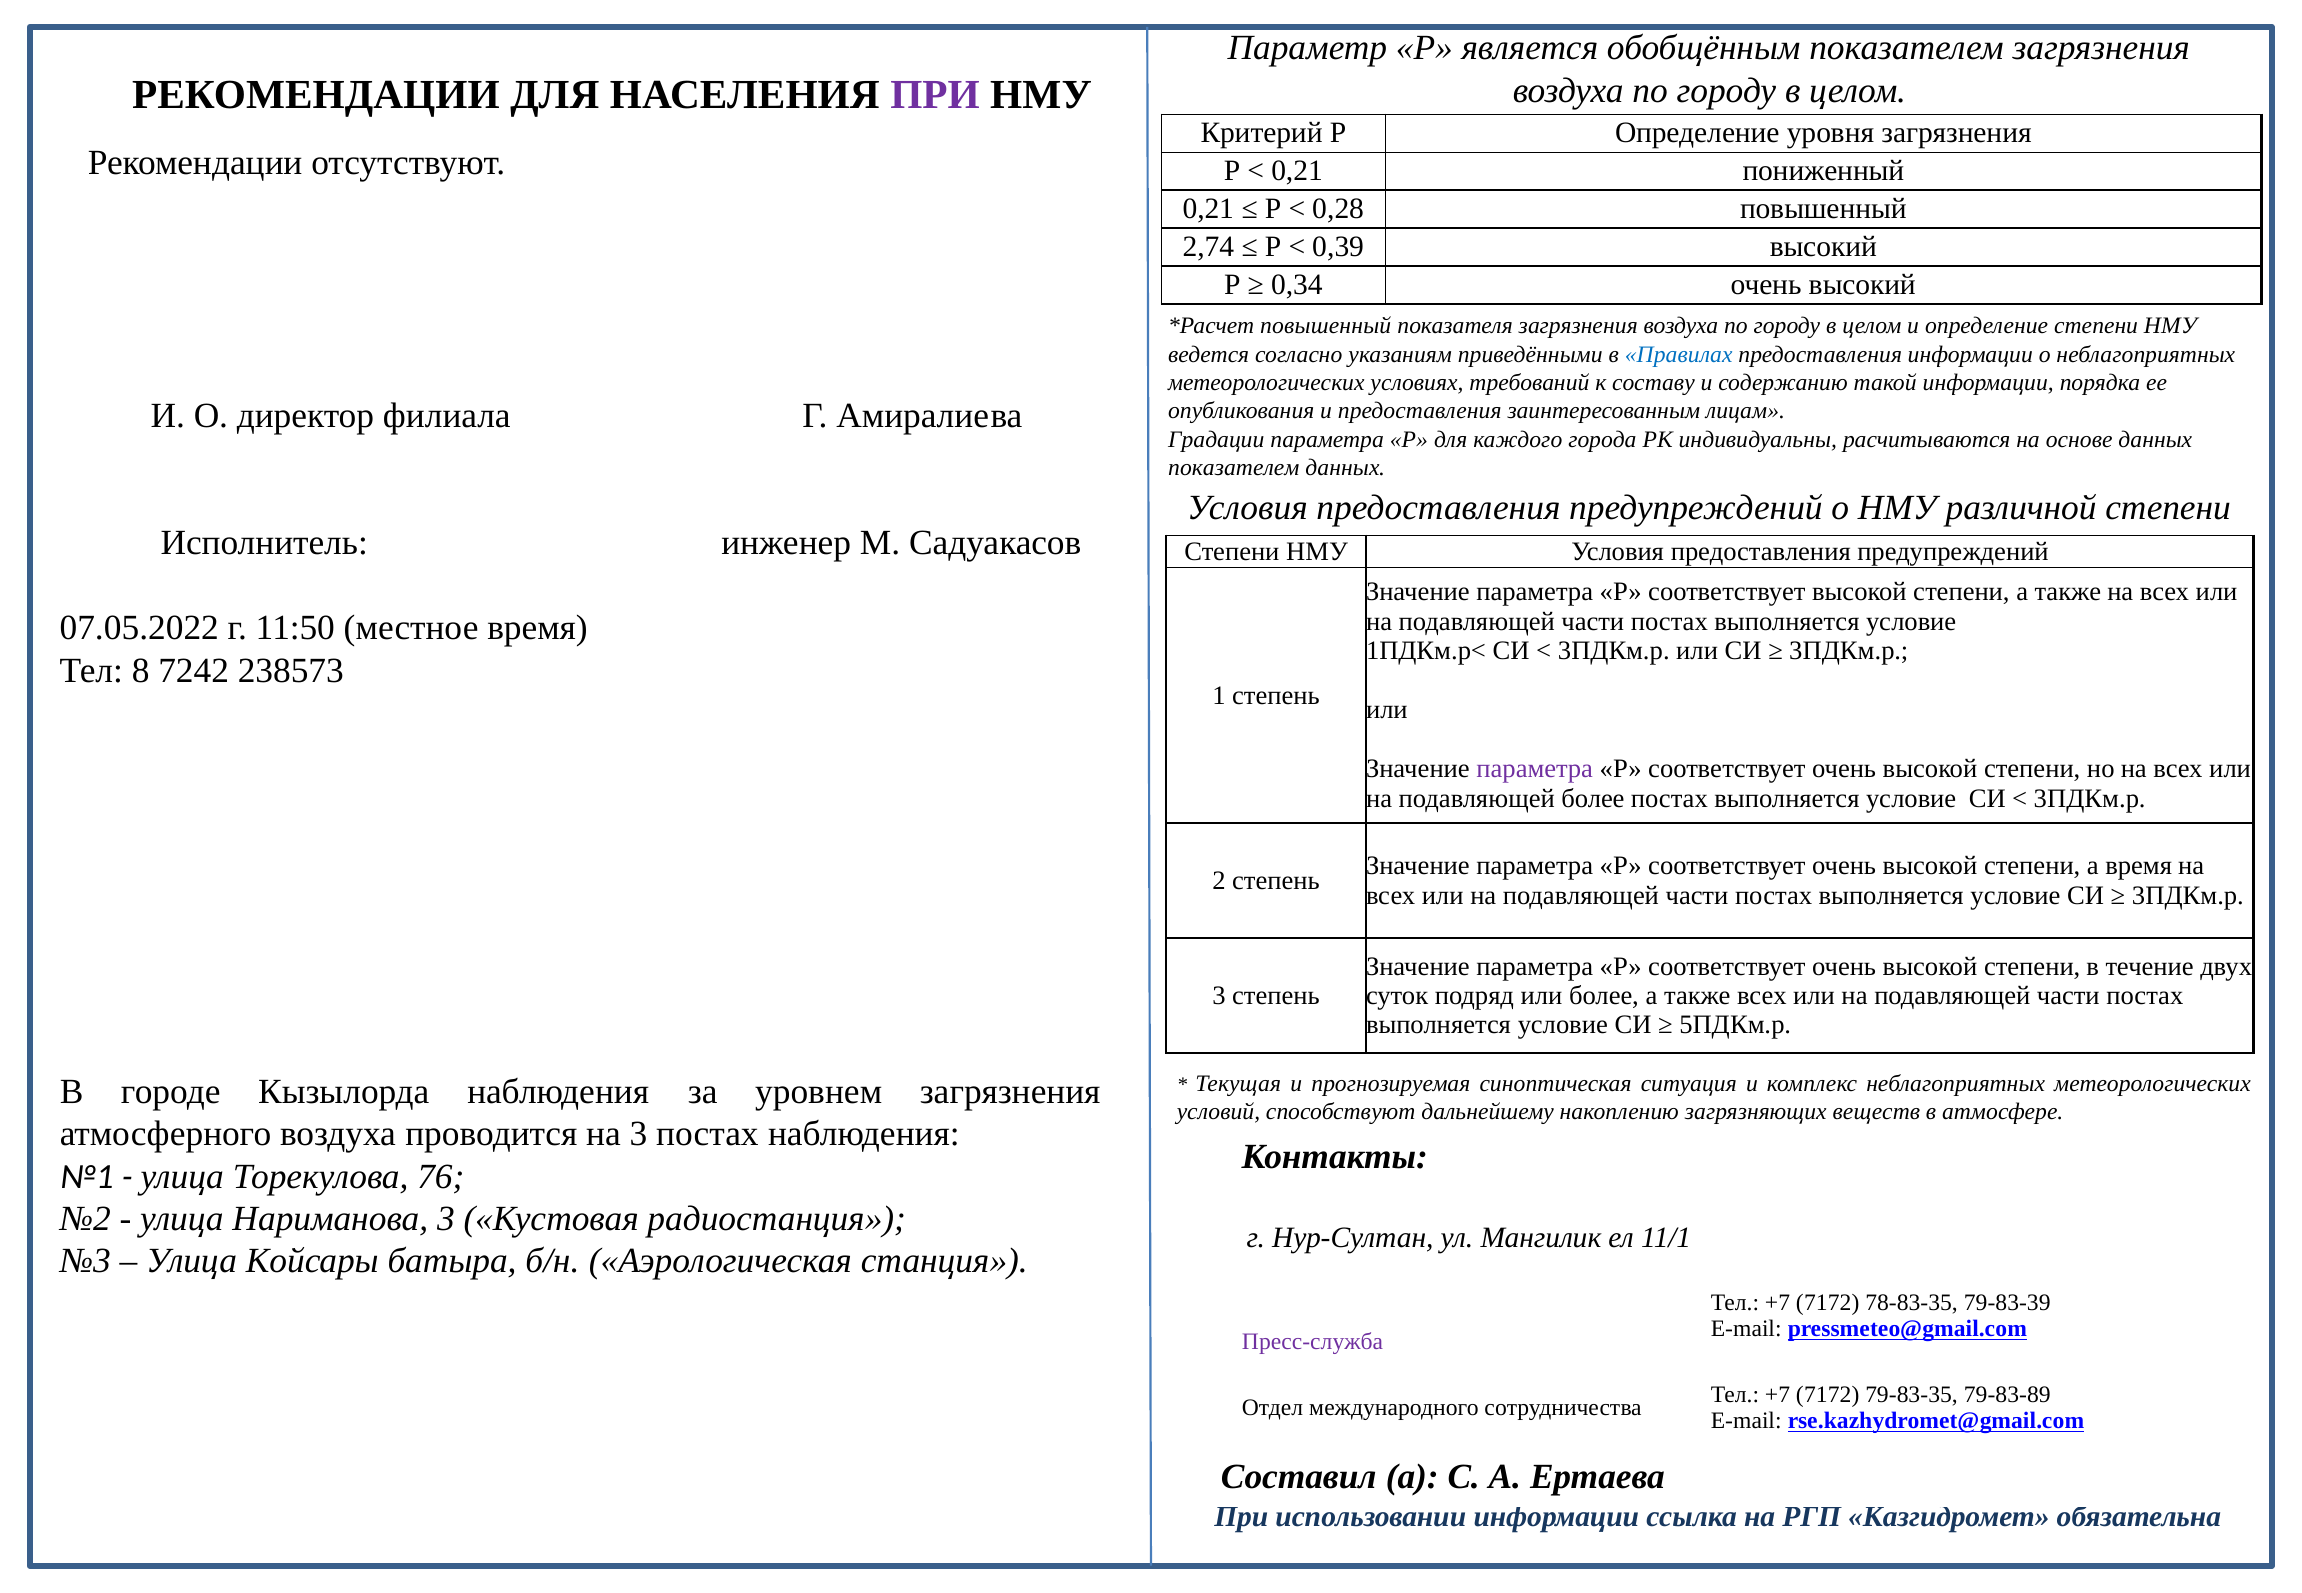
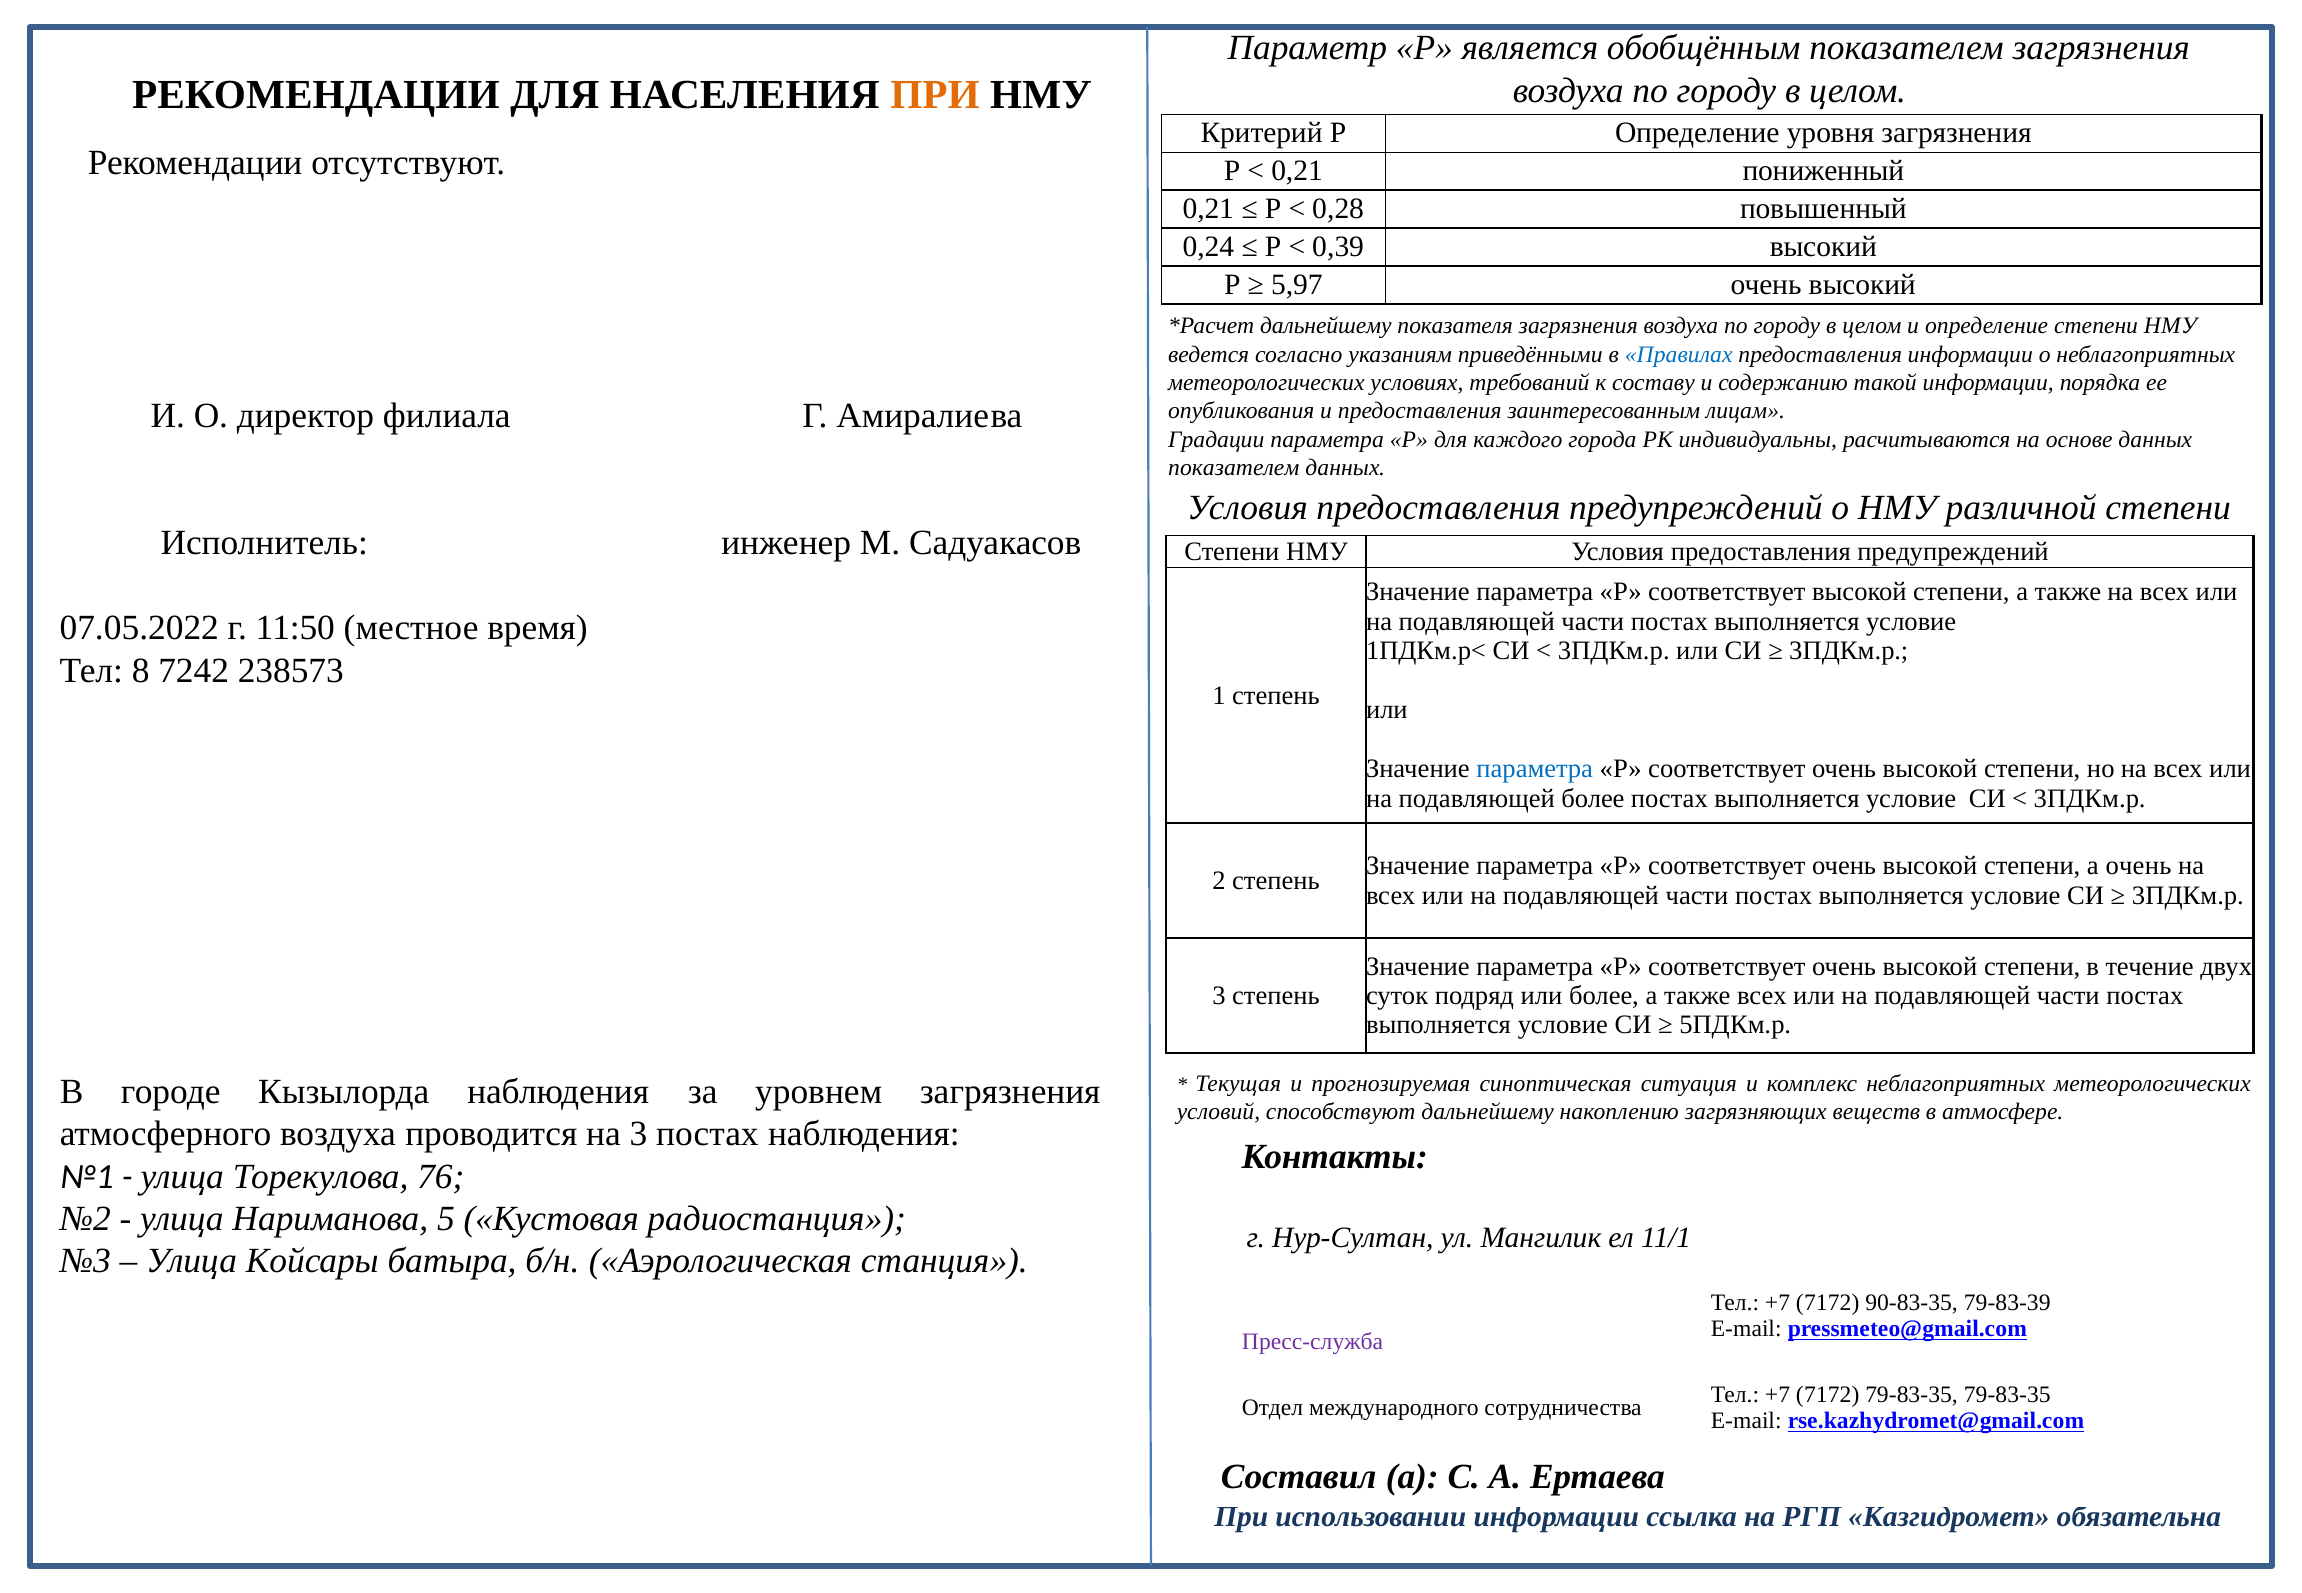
ПРИ colour: purple -> orange (935, 95)
2,74: 2,74 -> 0,24 (1208, 247)
0,34: 0,34 -> 5,97 (1297, 285)
повышенный: повышенный -> дальнейшему (1326, 326)
параметра colour: purple -> blue (1535, 769)
а время: время -> очень (2138, 866)
Нариманова 3: 3 -> 5 (446, 1219)
78-83-35: 78-83-35 -> 90-83-35 (1912, 1303)
79-83-35 79-83-89: 79-83-89 -> 79-83-35 (2007, 1395)
